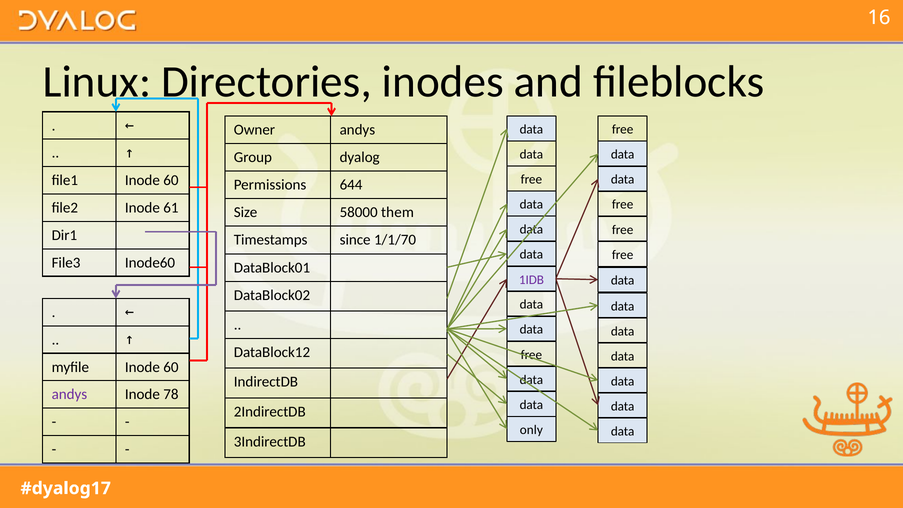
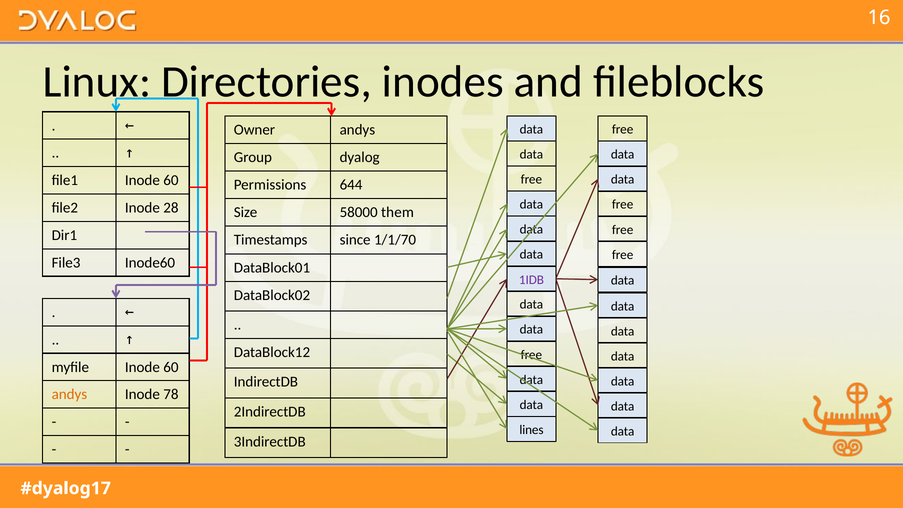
61: 61 -> 28 (171, 208)
andys colour: purple -> orange (69, 394)
only: only -> lines (531, 430)
